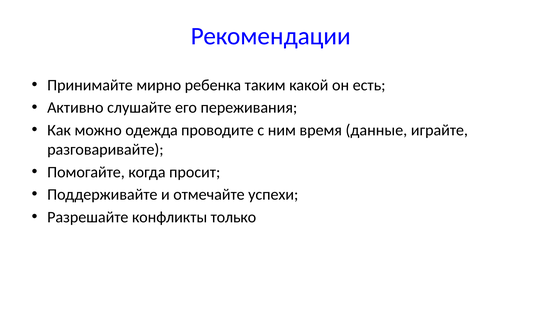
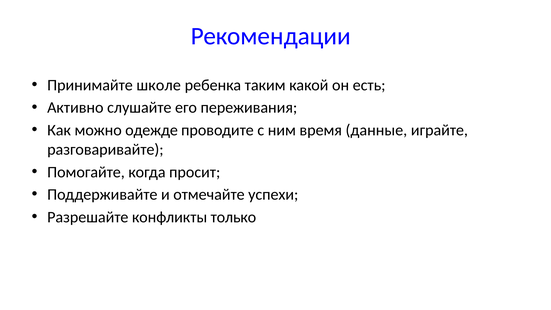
мирно: мирно -> школе (159, 85)
одежда: одежда -> одежде (152, 130)
